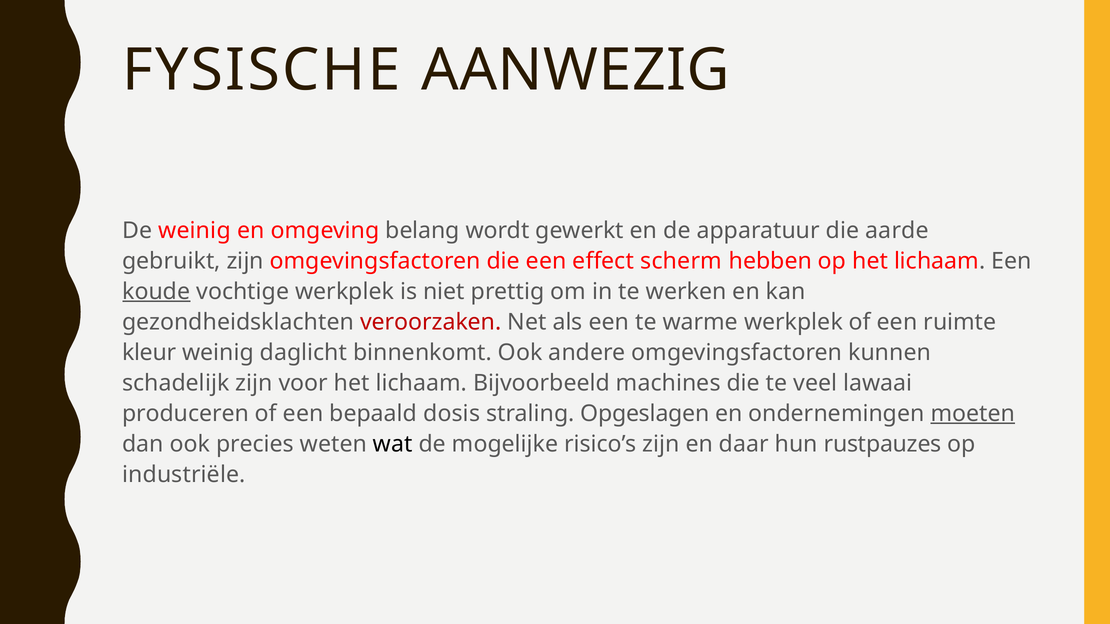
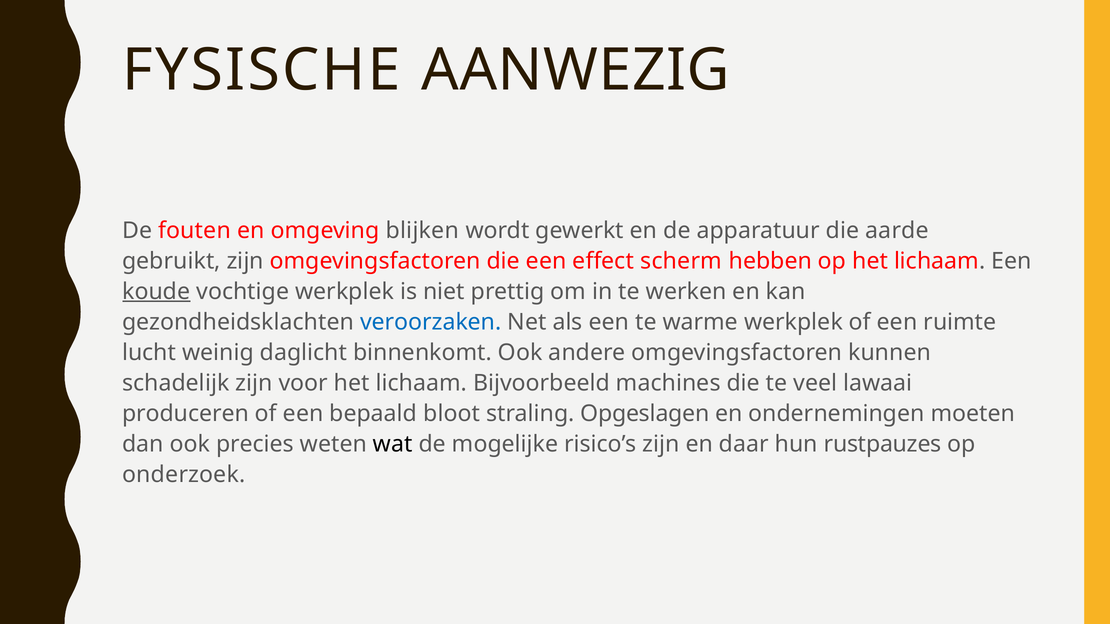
De weinig: weinig -> fouten (195, 231)
belang: belang -> blijken (422, 231)
veroorzaken colour: red -> blue (431, 322)
kleur: kleur -> lucht (149, 353)
dosis: dosis -> bloot (452, 414)
moeten underline: present -> none (973, 414)
industriële: industriële -> onderzoek (184, 475)
